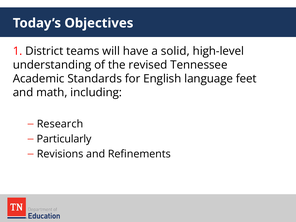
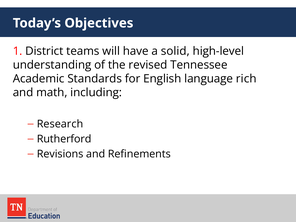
feet: feet -> rich (246, 79)
Particularly: Particularly -> Rutherford (64, 139)
